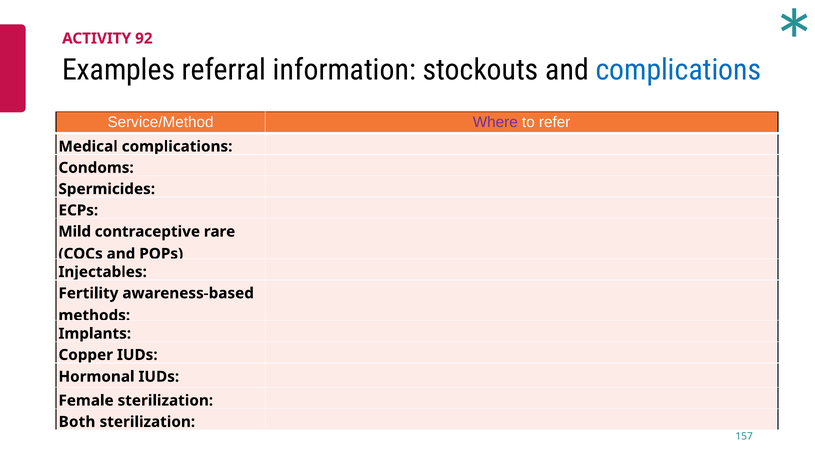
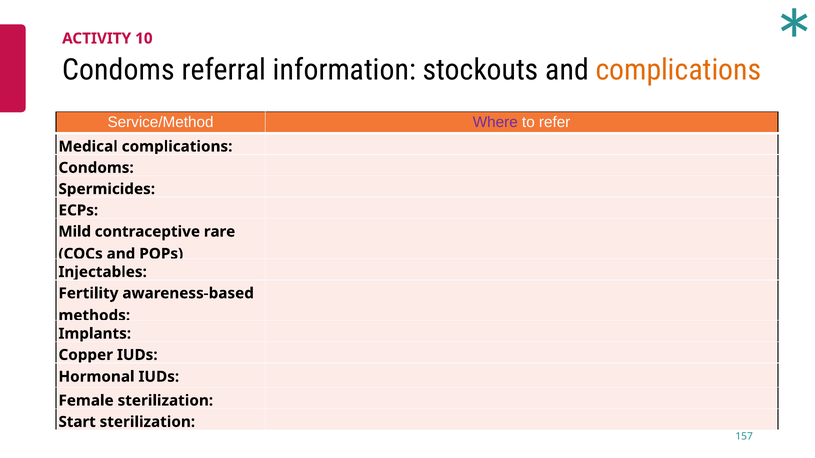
92: 92 -> 10 (144, 39)
Examples: Examples -> Condoms (119, 70)
complications colour: blue -> orange (678, 70)
Both: Both -> Start (77, 422)
